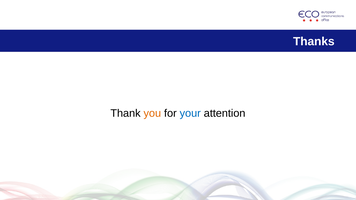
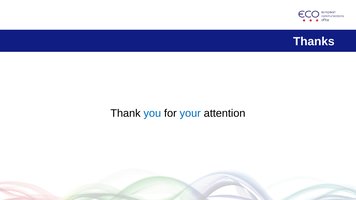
you colour: orange -> blue (152, 113)
